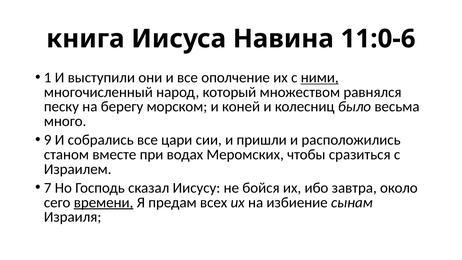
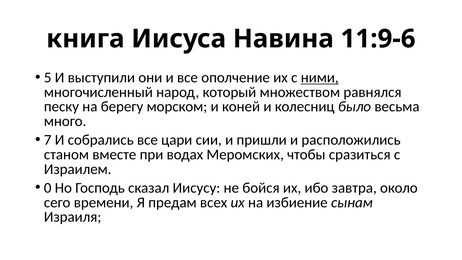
11:0-6: 11:0-6 -> 11:9-6 (378, 39)
1: 1 -> 5 (48, 78)
9: 9 -> 7 (48, 140)
7: 7 -> 0 (48, 188)
времени underline: present -> none (104, 202)
